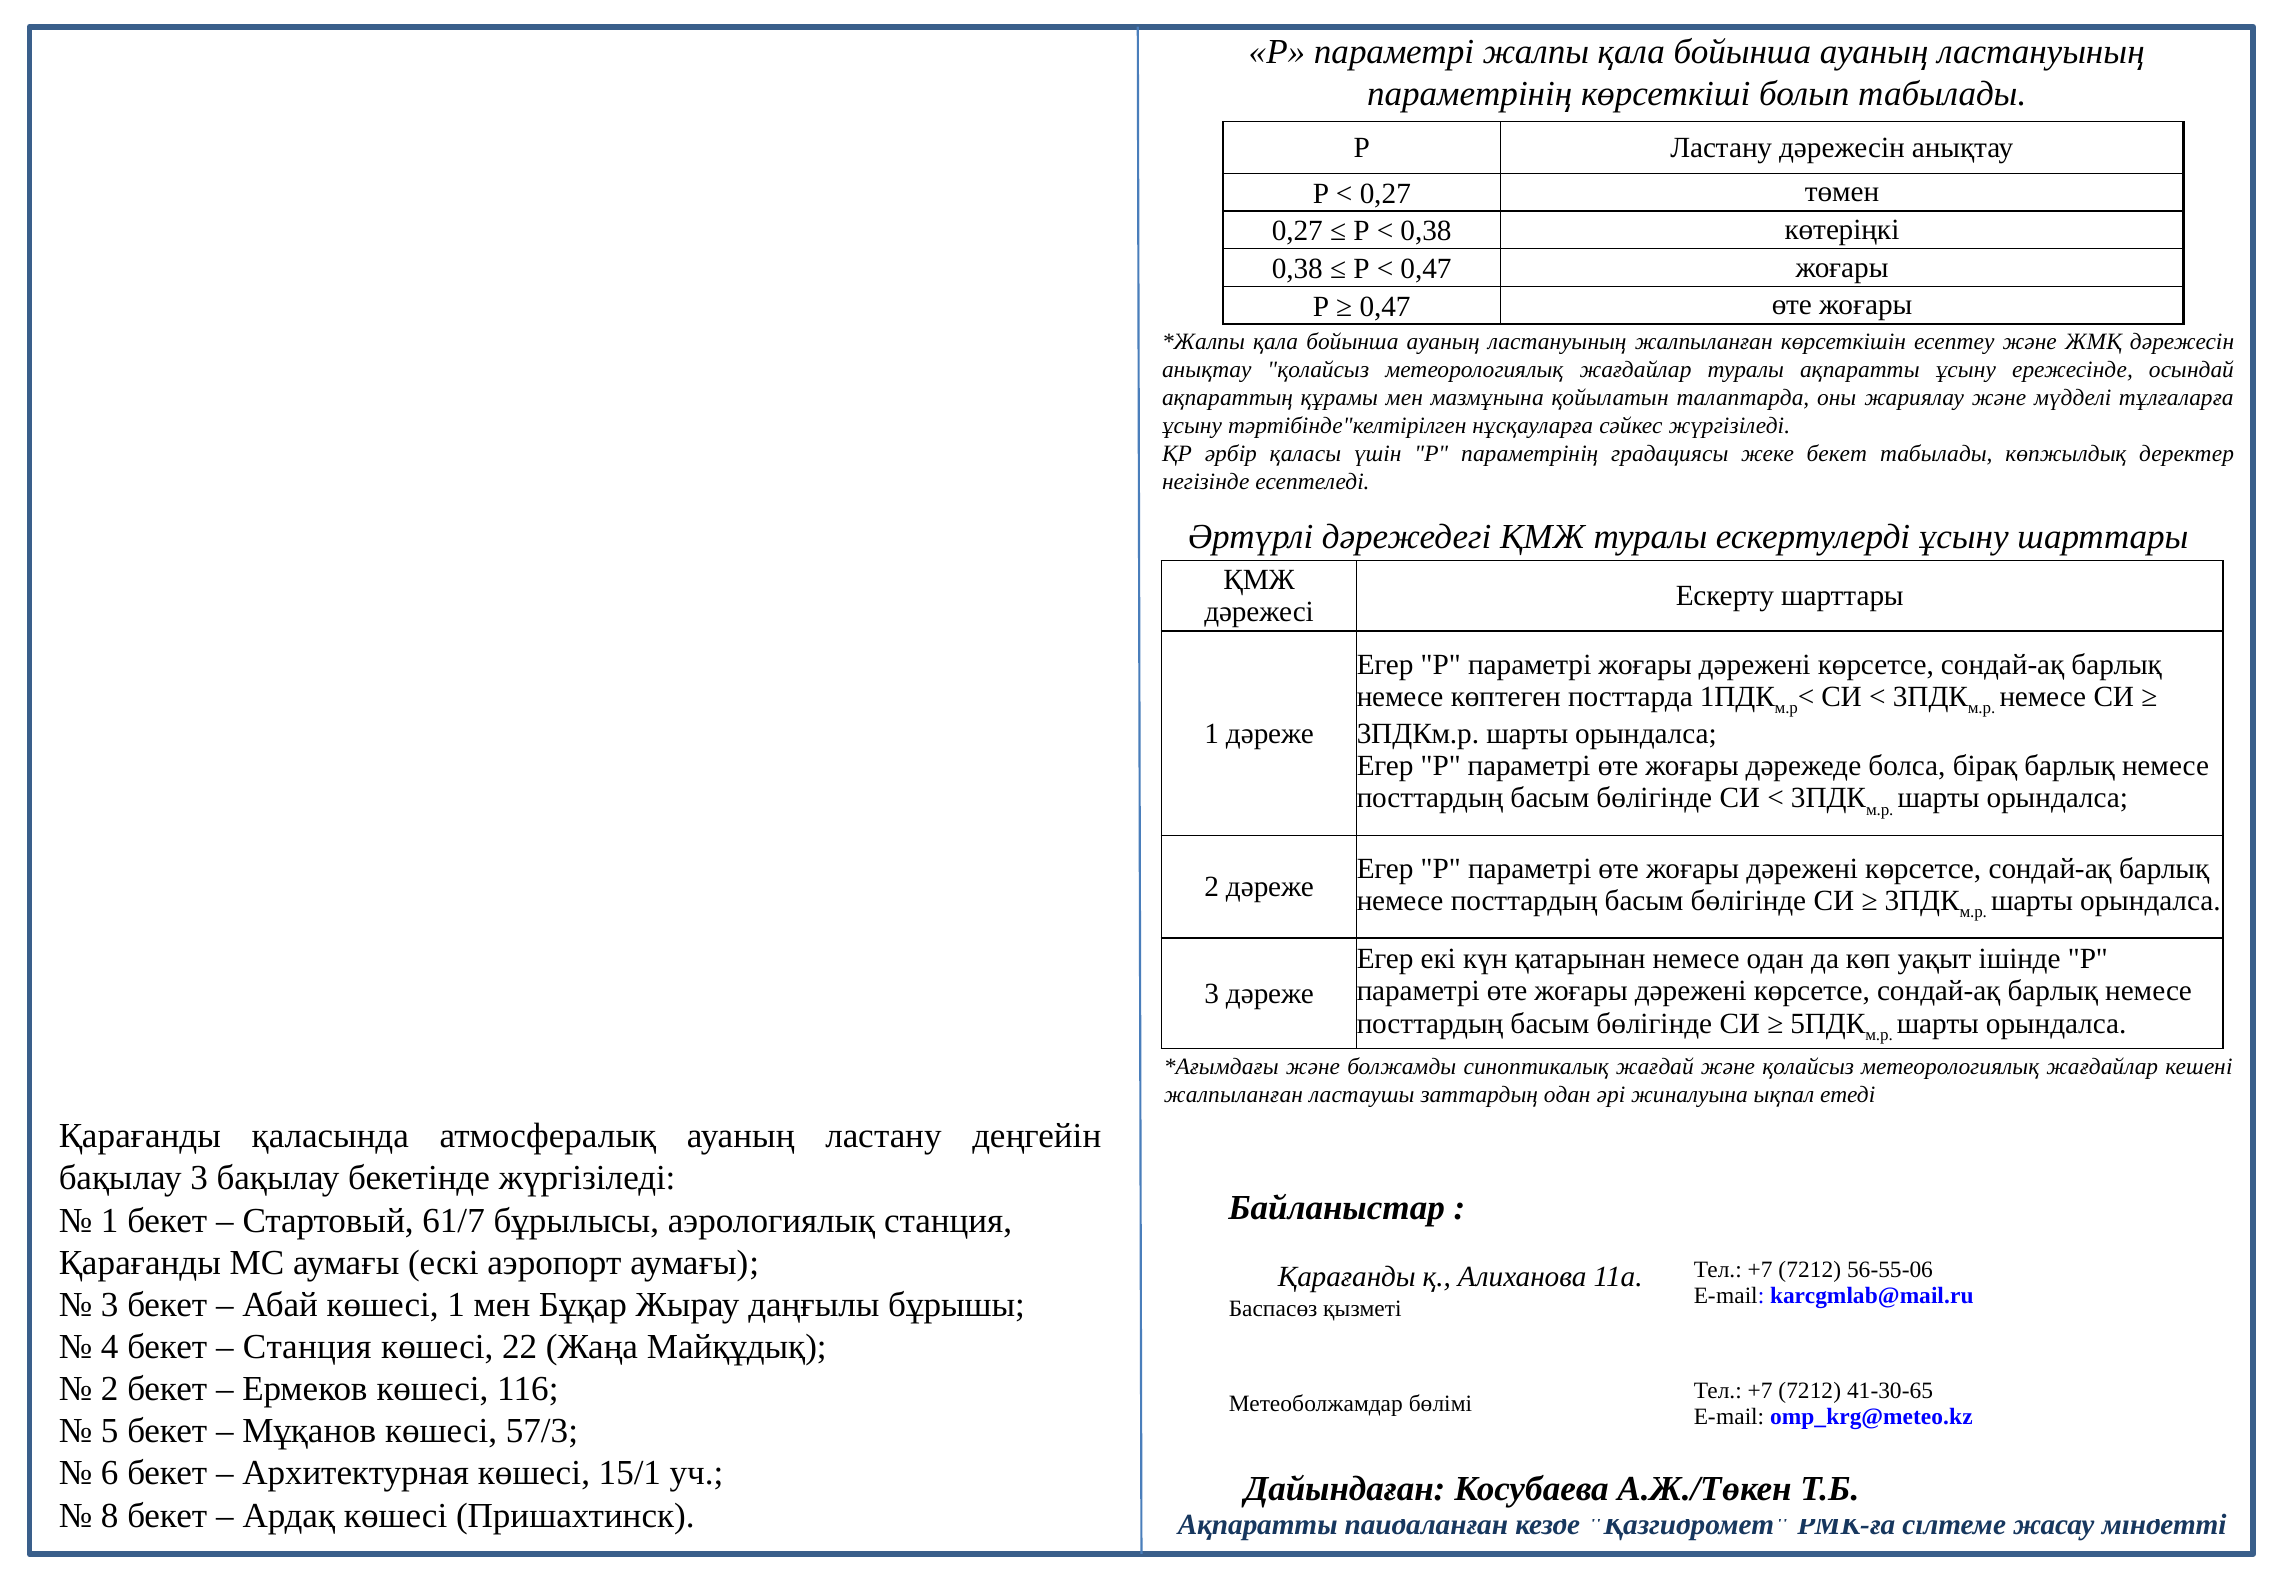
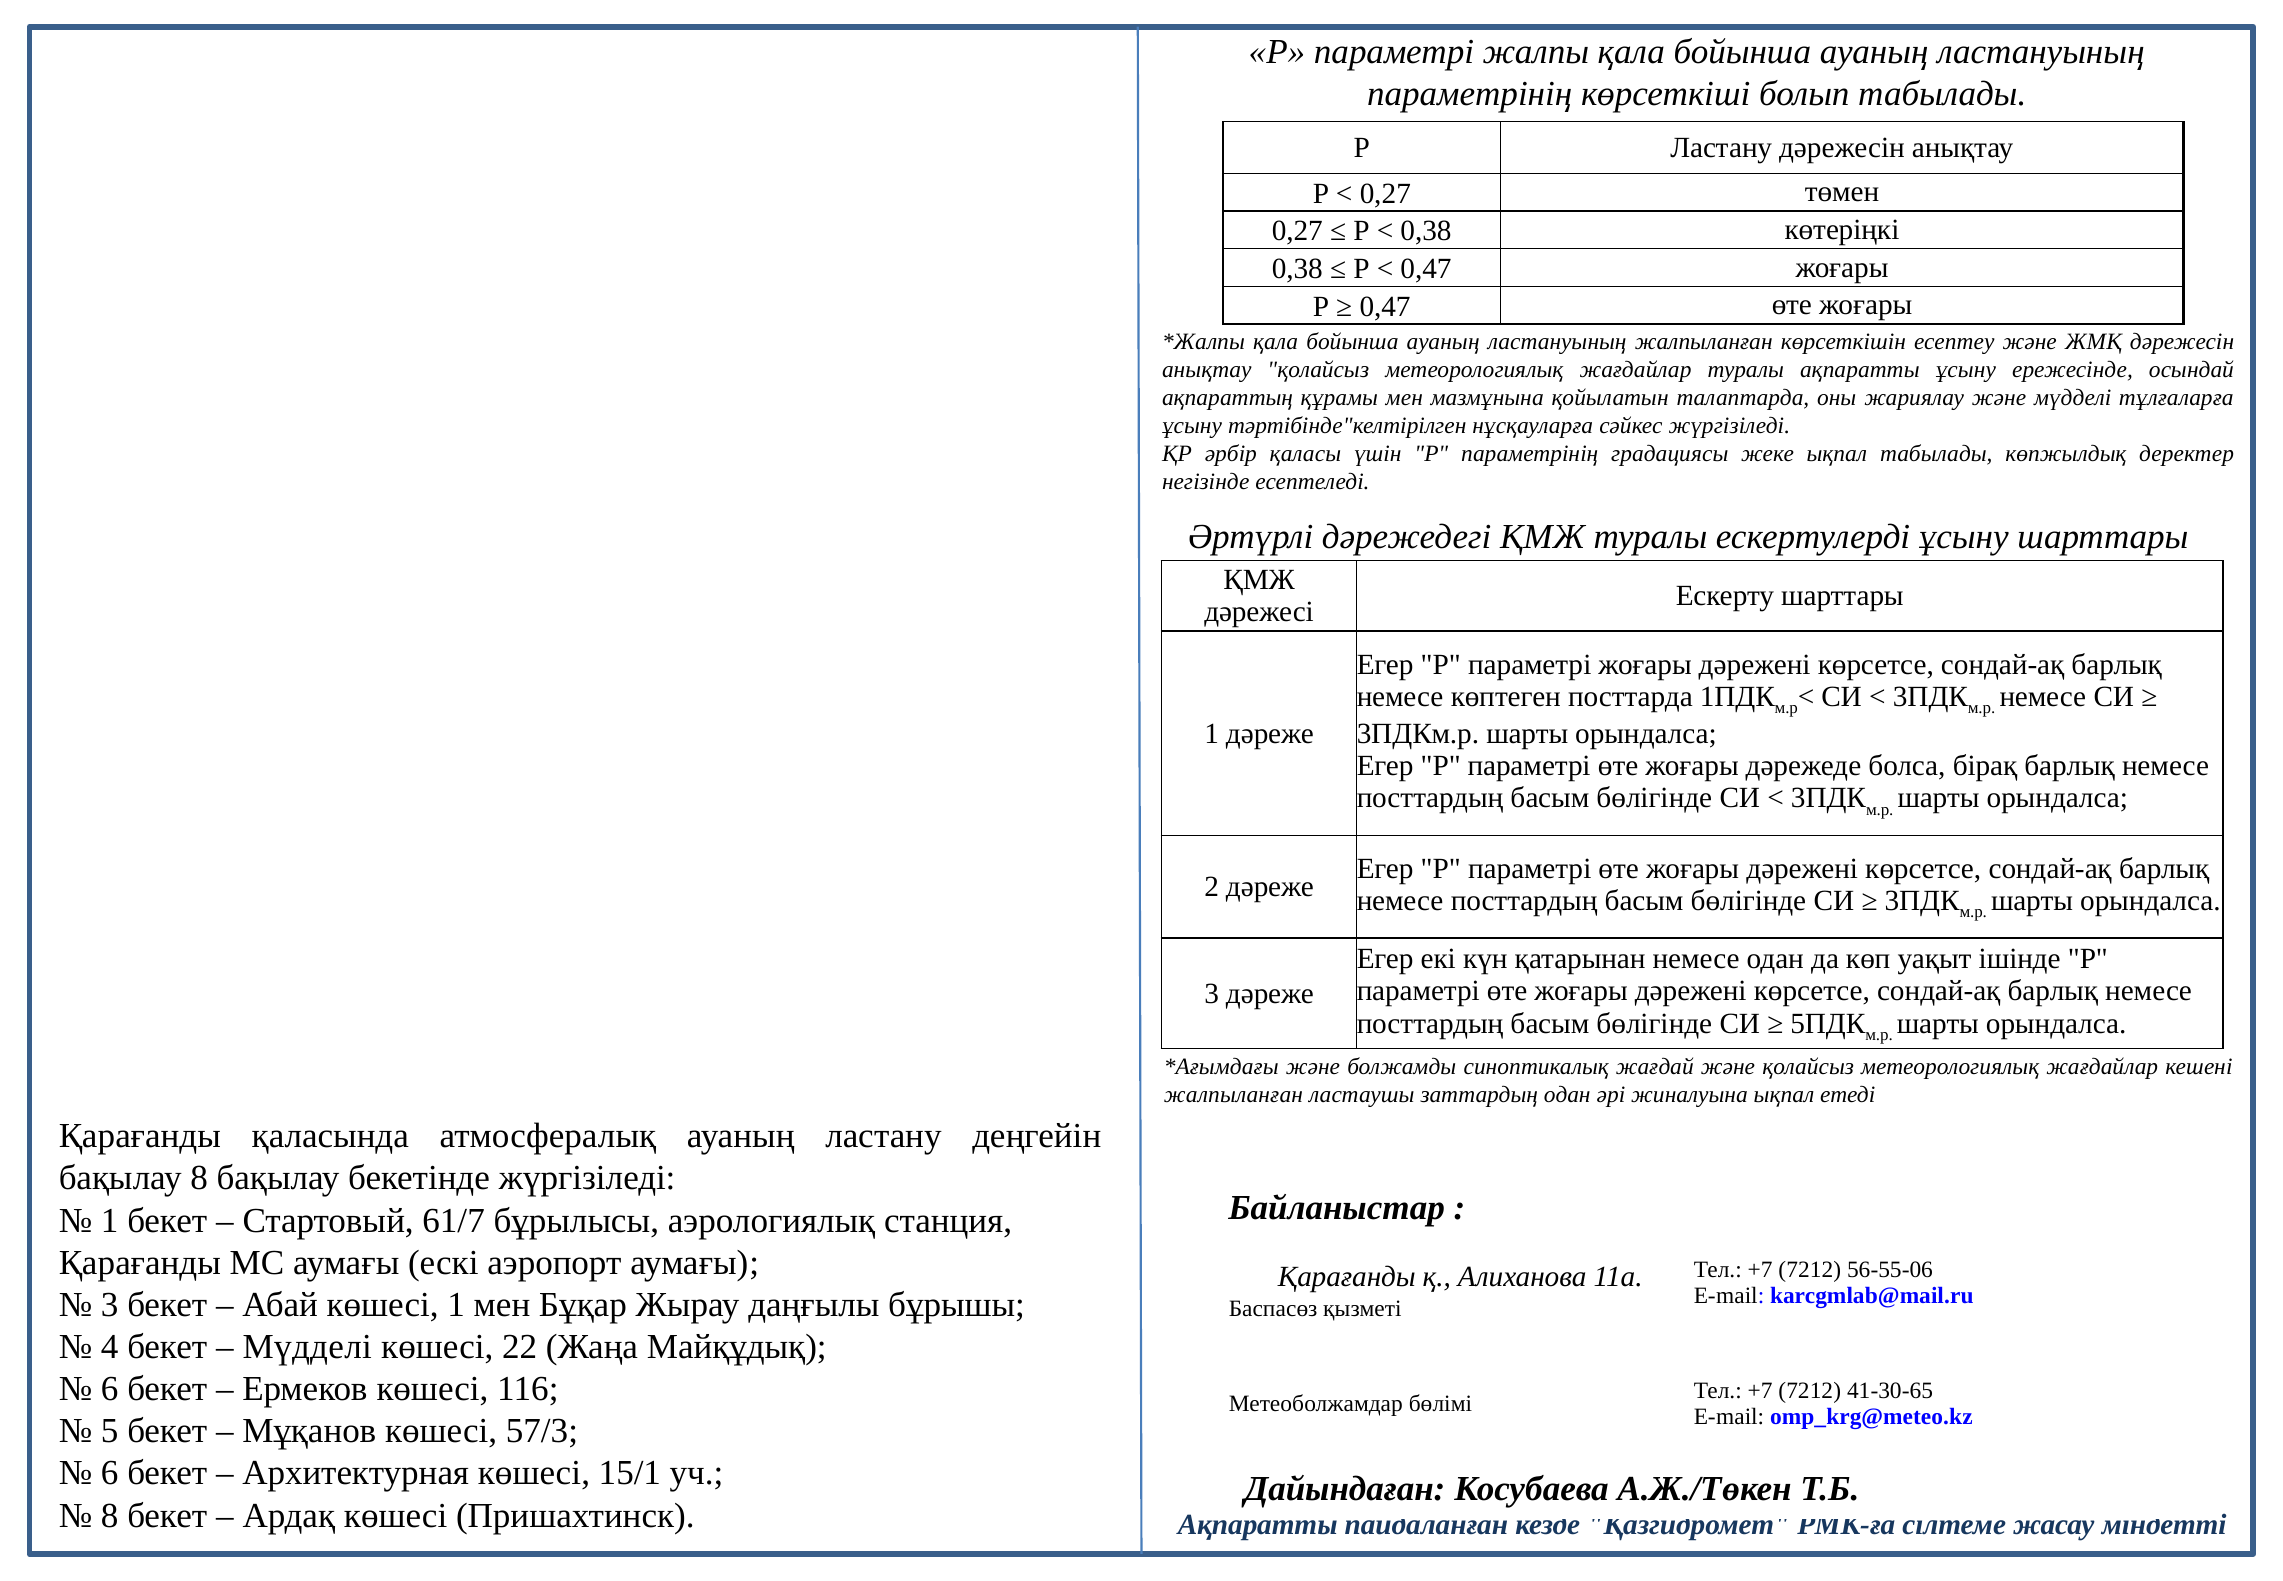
жеке бекет: бекет -> ықпал (1837, 453)
бақылау 3: 3 -> 8 (199, 1178)
Станция: Станция -> Мүдделі (307, 1347)
2: 2 -> 6 (110, 1389)
